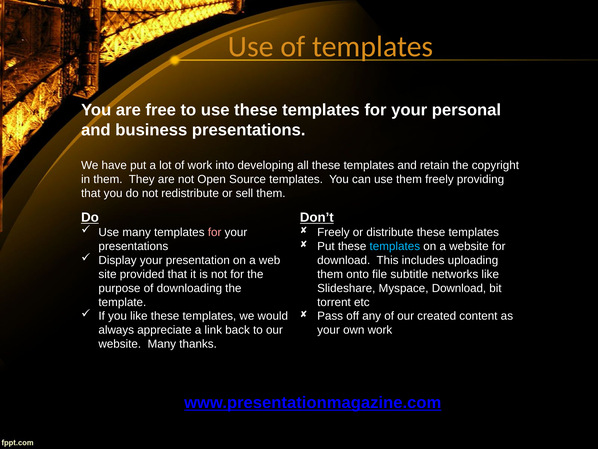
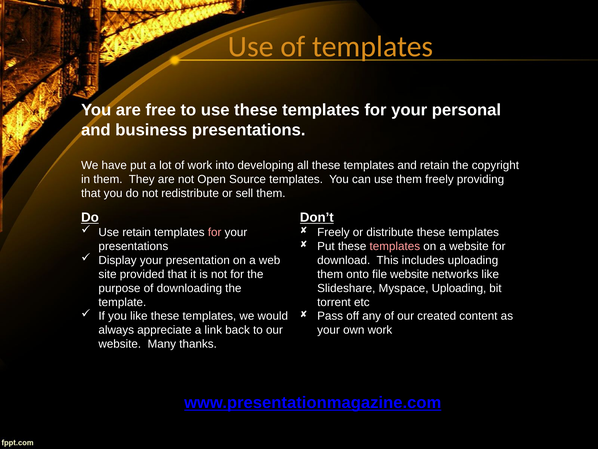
Use many: many -> retain (137, 232)
templates colour: light blue -> pink (395, 246)
file subtitle: subtitle -> website (409, 274)
Myspace Download: Download -> Uploading (459, 288)
